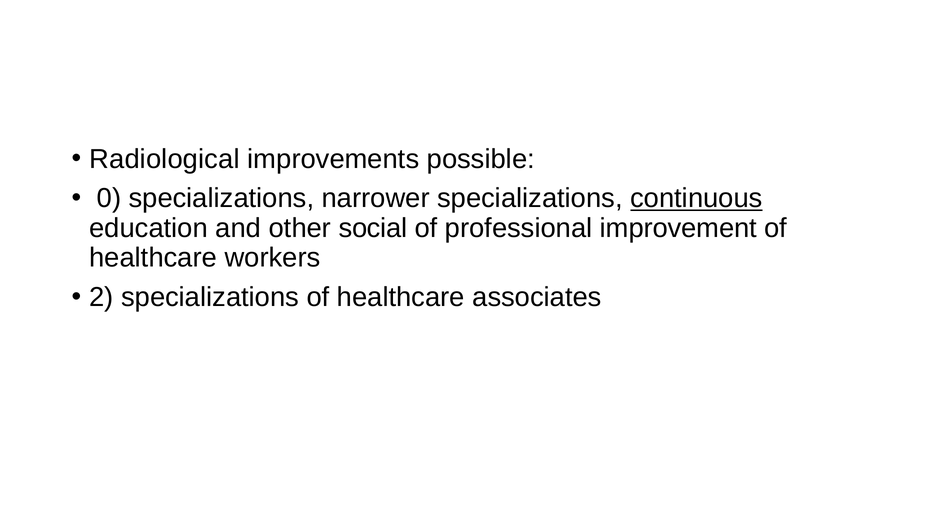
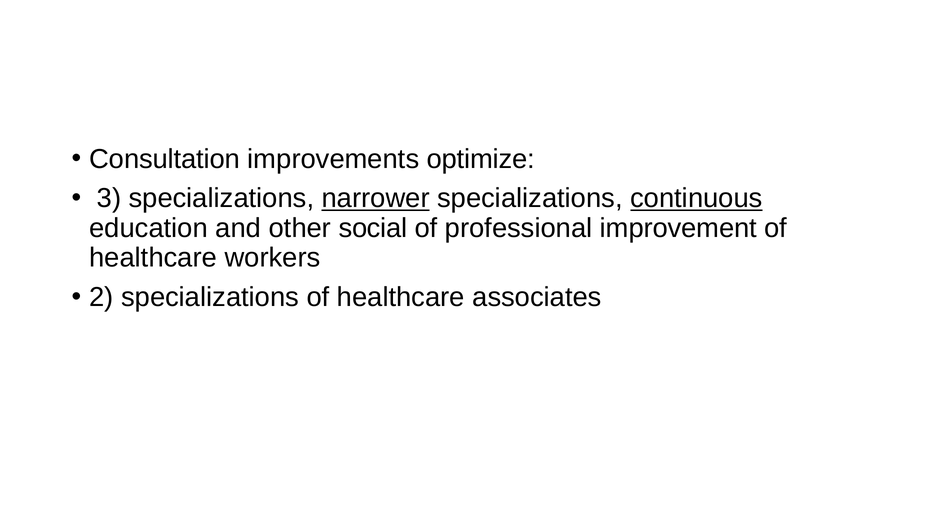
Radiological: Radiological -> Consultation (165, 159)
possible: possible -> optimize (481, 159)
0: 0 -> 3 (109, 198)
narrower underline: none -> present (376, 198)
